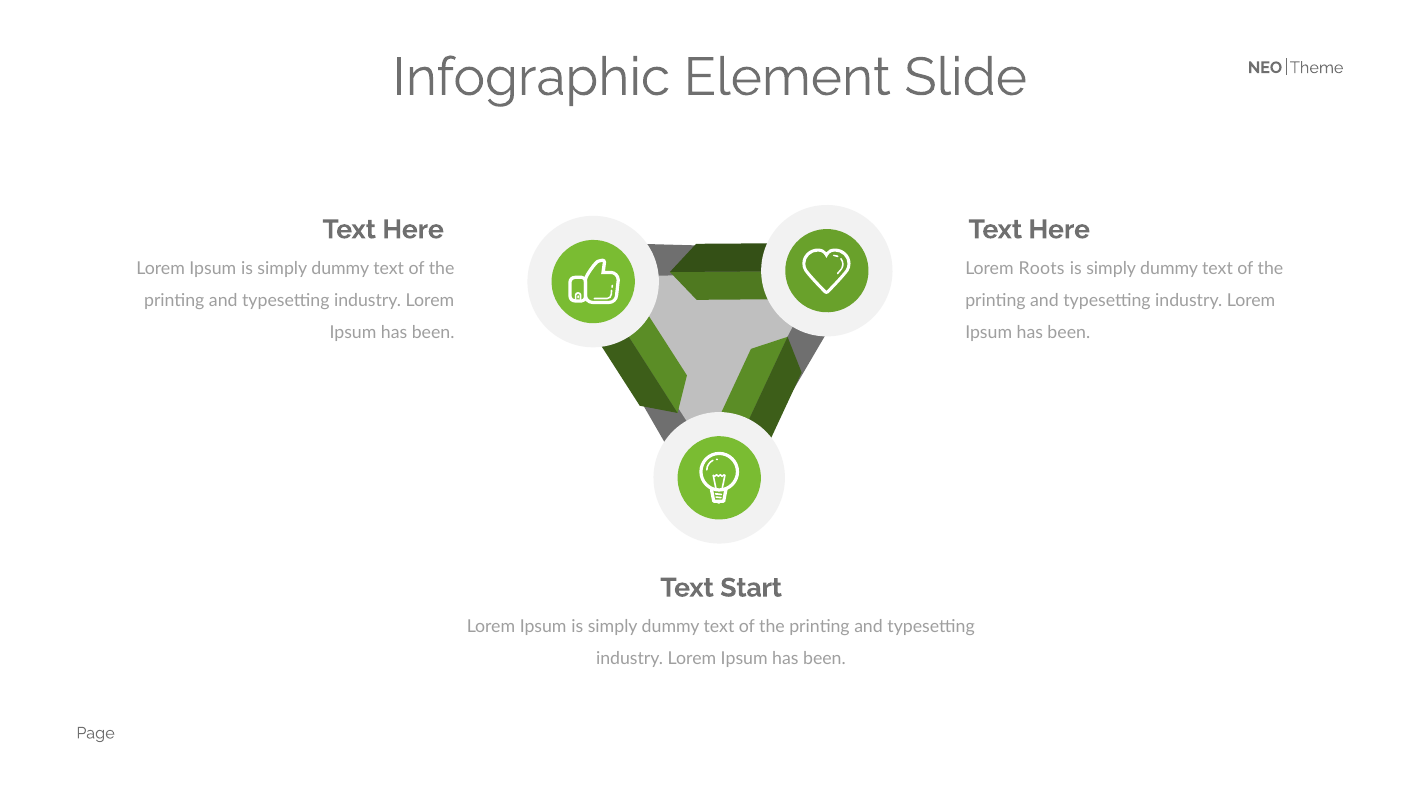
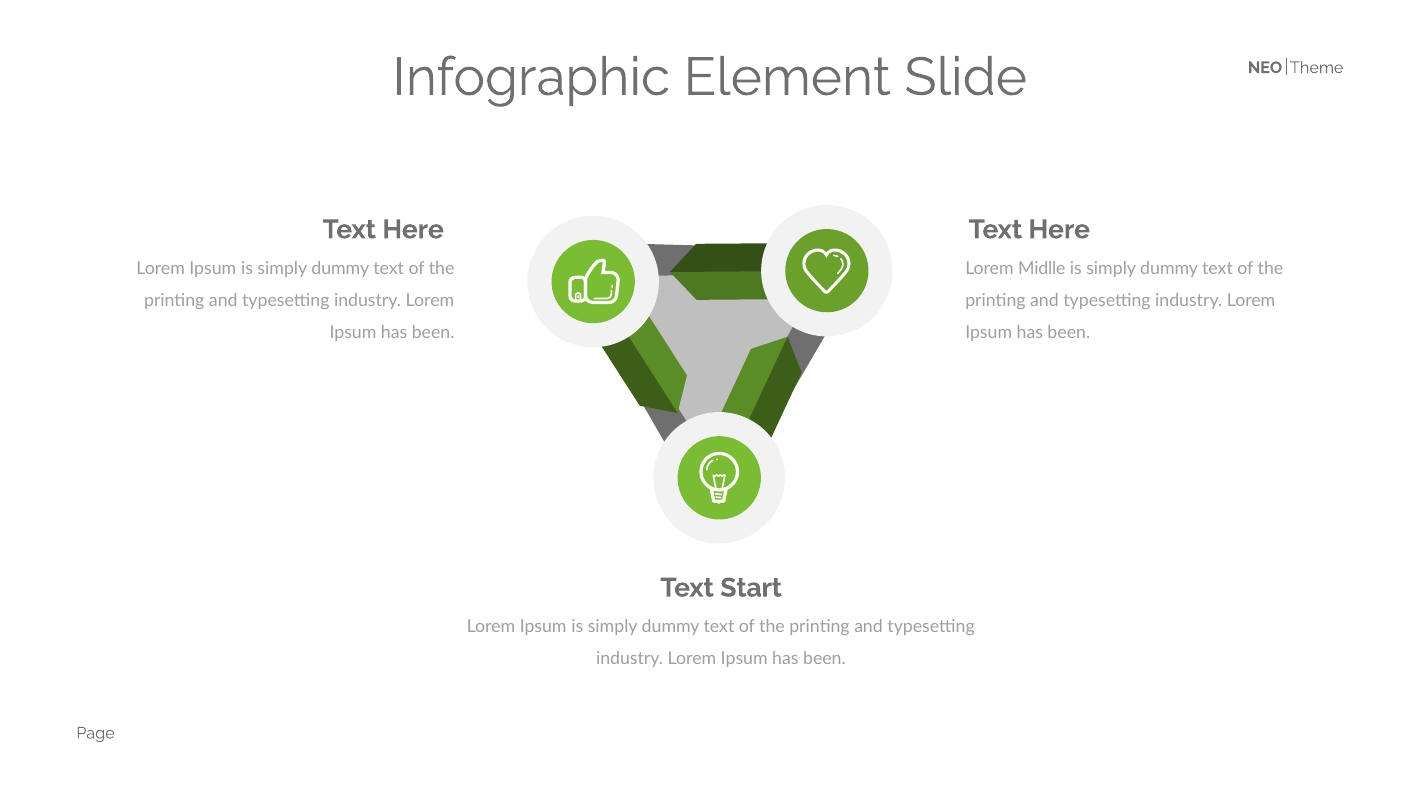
Roots: Roots -> Midlle (1042, 268)
